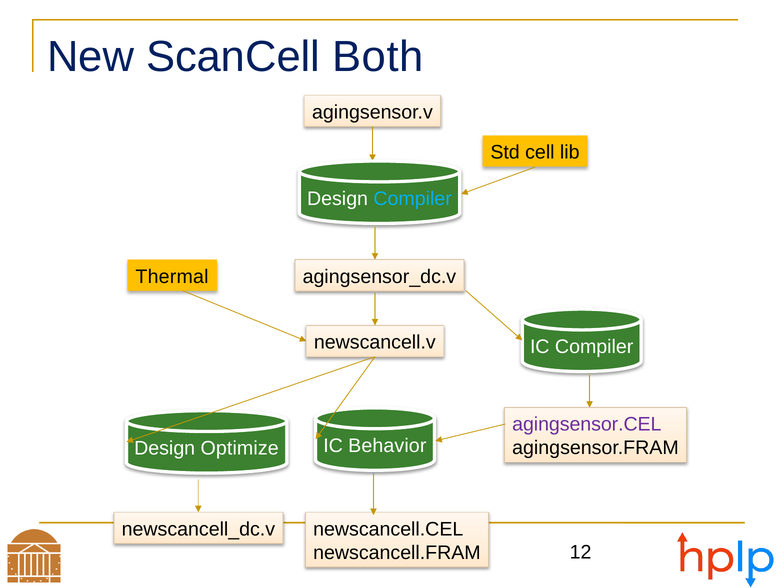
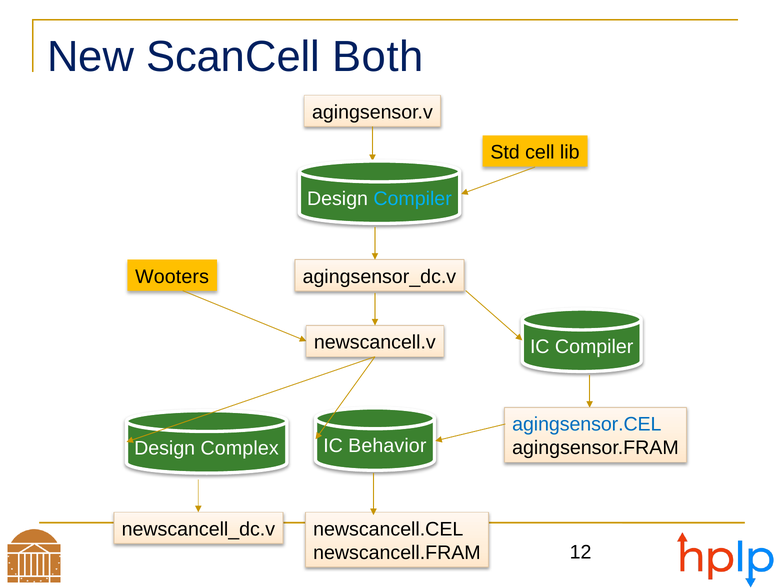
Thermal: Thermal -> Wooters (172, 277)
agingsensor.CEL colour: purple -> blue (587, 424)
Optimize: Optimize -> Complex (240, 448)
